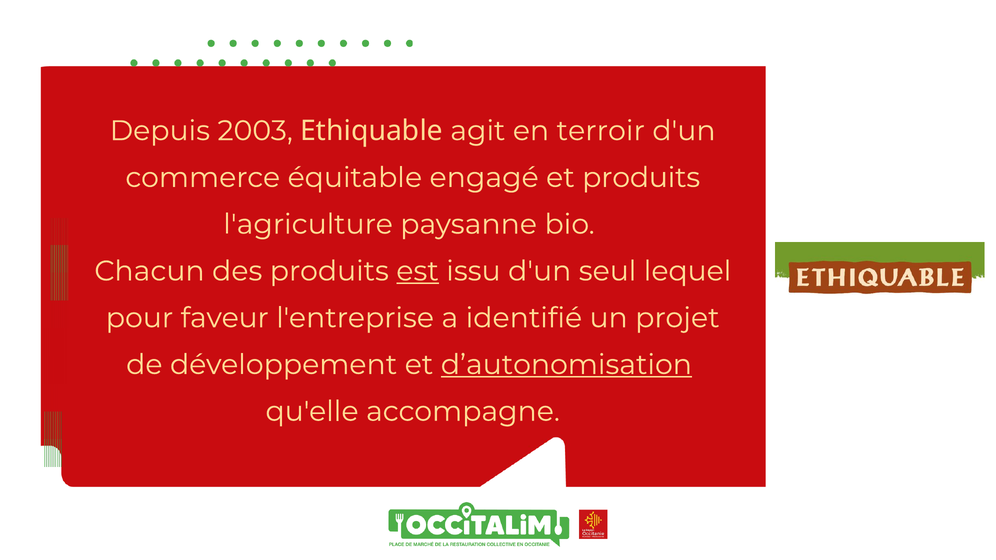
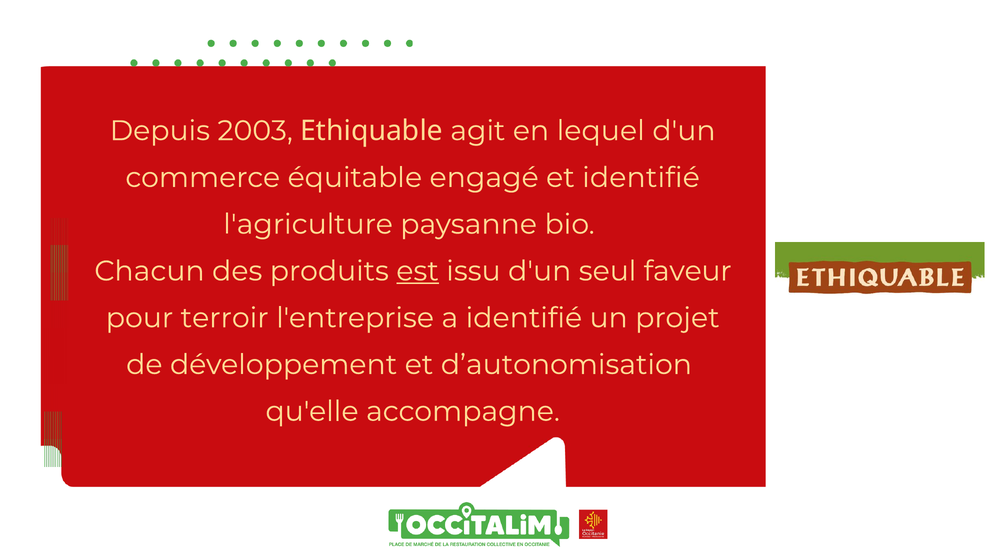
terroir: terroir -> lequel (601, 131)
et produits: produits -> identifié (641, 178)
lequel: lequel -> faveur (688, 271)
faveur: faveur -> terroir (225, 318)
d’autonomisation underline: present -> none (566, 365)
